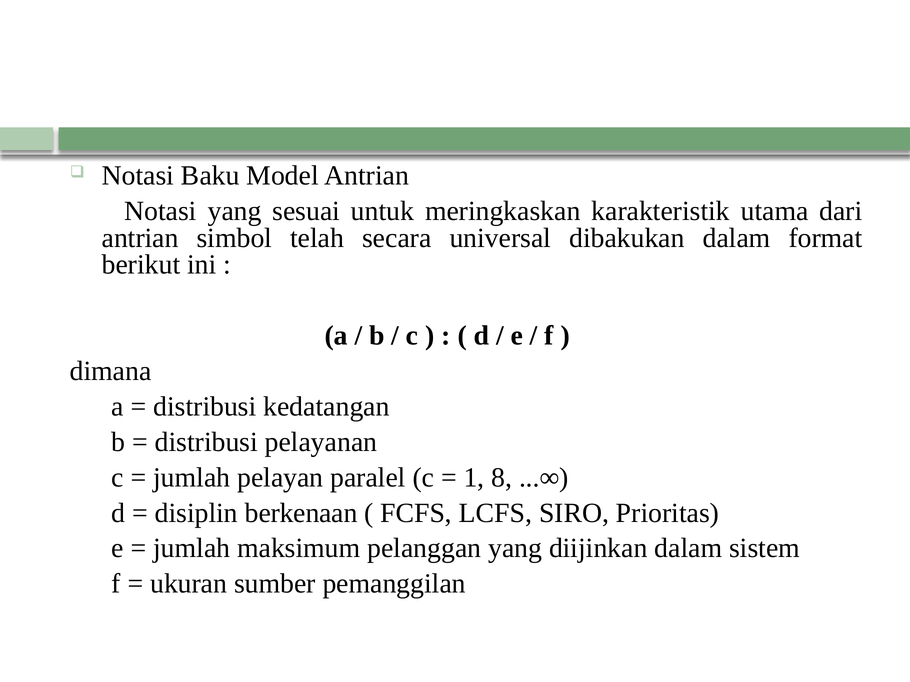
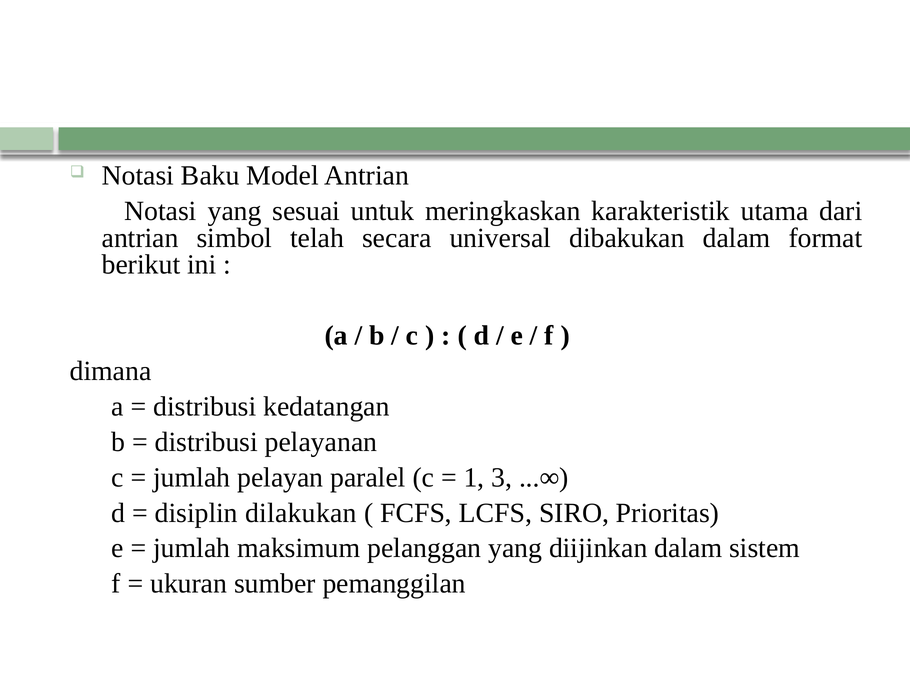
8: 8 -> 3 (502, 478)
berkenaan: berkenaan -> dilakukan (301, 513)
